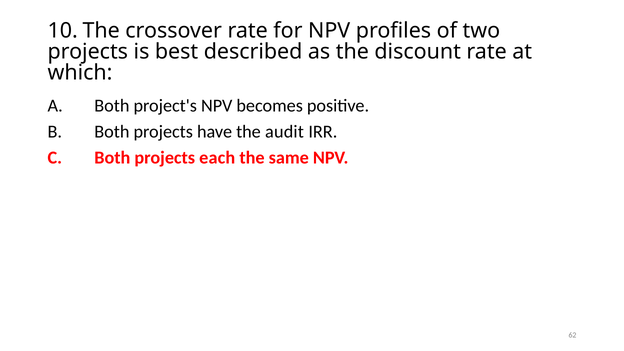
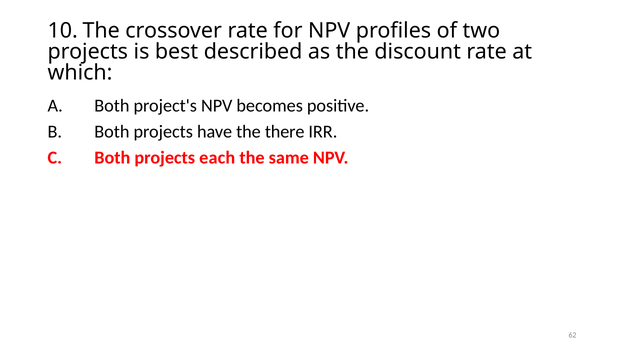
audit: audit -> there (285, 132)
